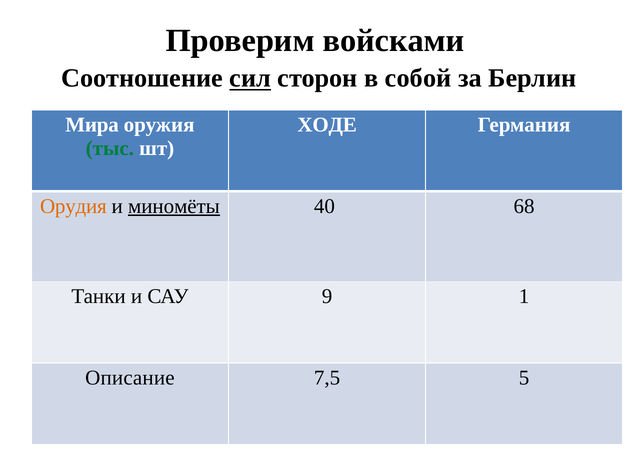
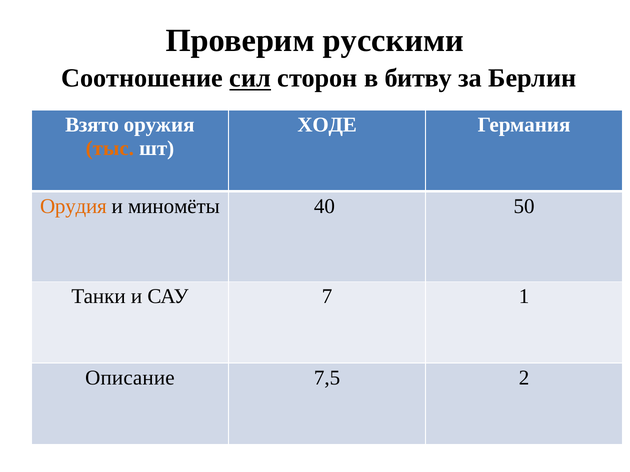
войсками: войсками -> русскими (393, 41)
собой: собой -> битву (418, 78)
Мира: Мира -> Взято (92, 125)
тыс colour: green -> orange (110, 148)
миномёты underline: present -> none (174, 206)
68: 68 -> 50 (524, 206)
9: 9 -> 7 (327, 297)
5: 5 -> 2 (524, 378)
